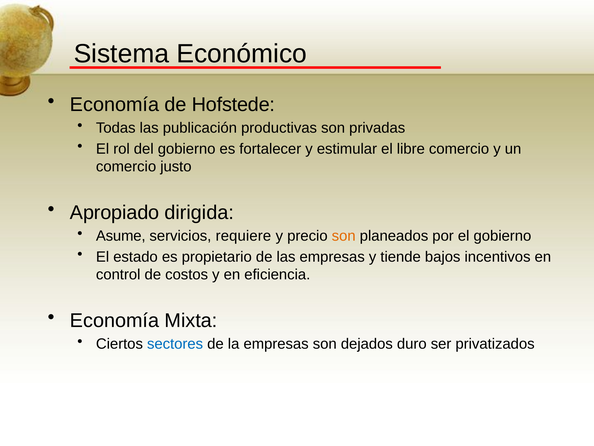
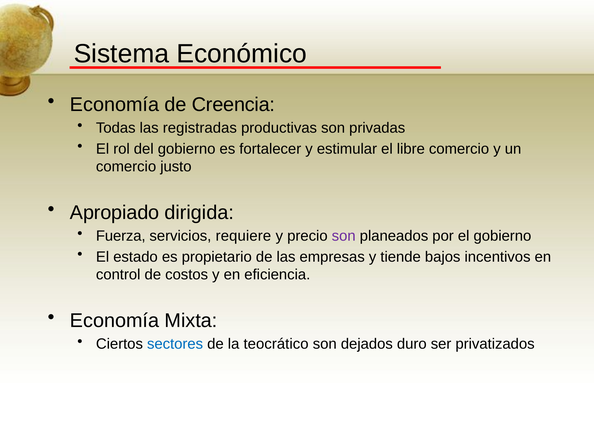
Hofstede: Hofstede -> Creencia (233, 104)
publicación: publicación -> registradas (200, 128)
Asume: Asume -> Fuerza (121, 236)
son colour: orange -> purple (344, 236)
la empresas: empresas -> teocrático (276, 344)
